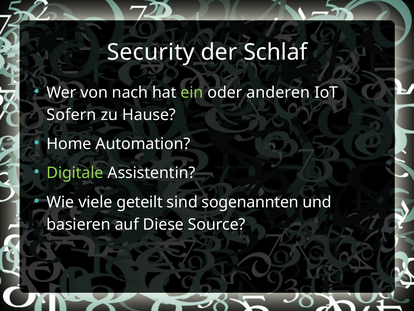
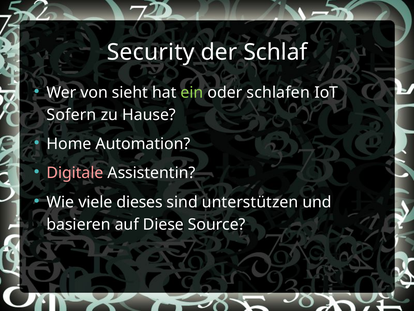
nach: nach -> sieht (130, 92)
anderen: anderen -> schlafen (278, 92)
Digitale colour: light green -> pink (75, 173)
geteilt: geteilt -> dieses (140, 202)
sogenannten: sogenannten -> unterstützen (250, 202)
